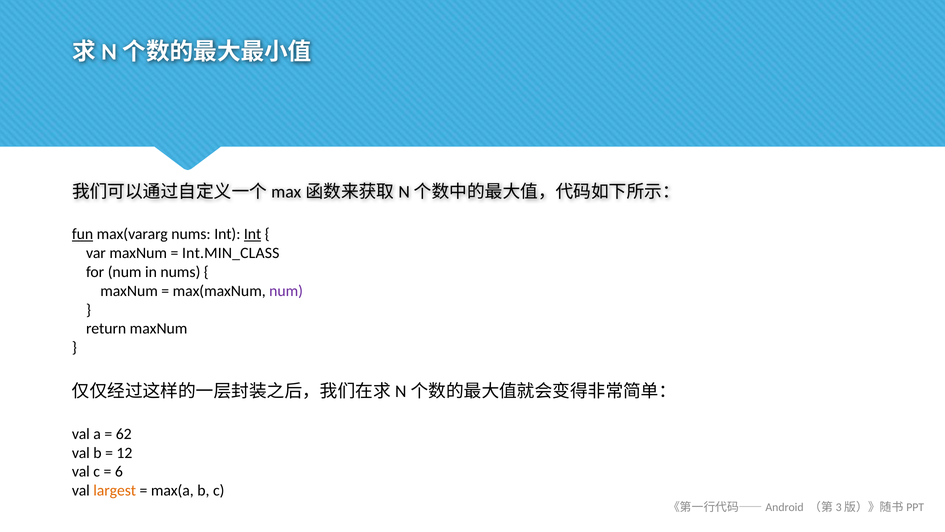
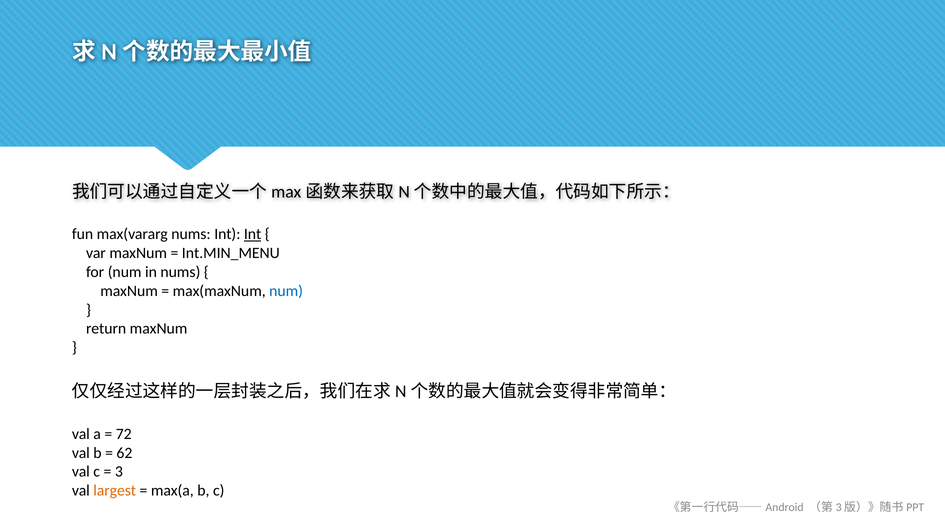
fun underline: present -> none (83, 234)
Int.MIN_CLASS: Int.MIN_CLASS -> Int.MIN_MENU (231, 253)
num colour: purple -> blue (286, 291)
62: 62 -> 72 (124, 434)
12: 12 -> 62 (124, 452)
6: 6 -> 3 (119, 471)
